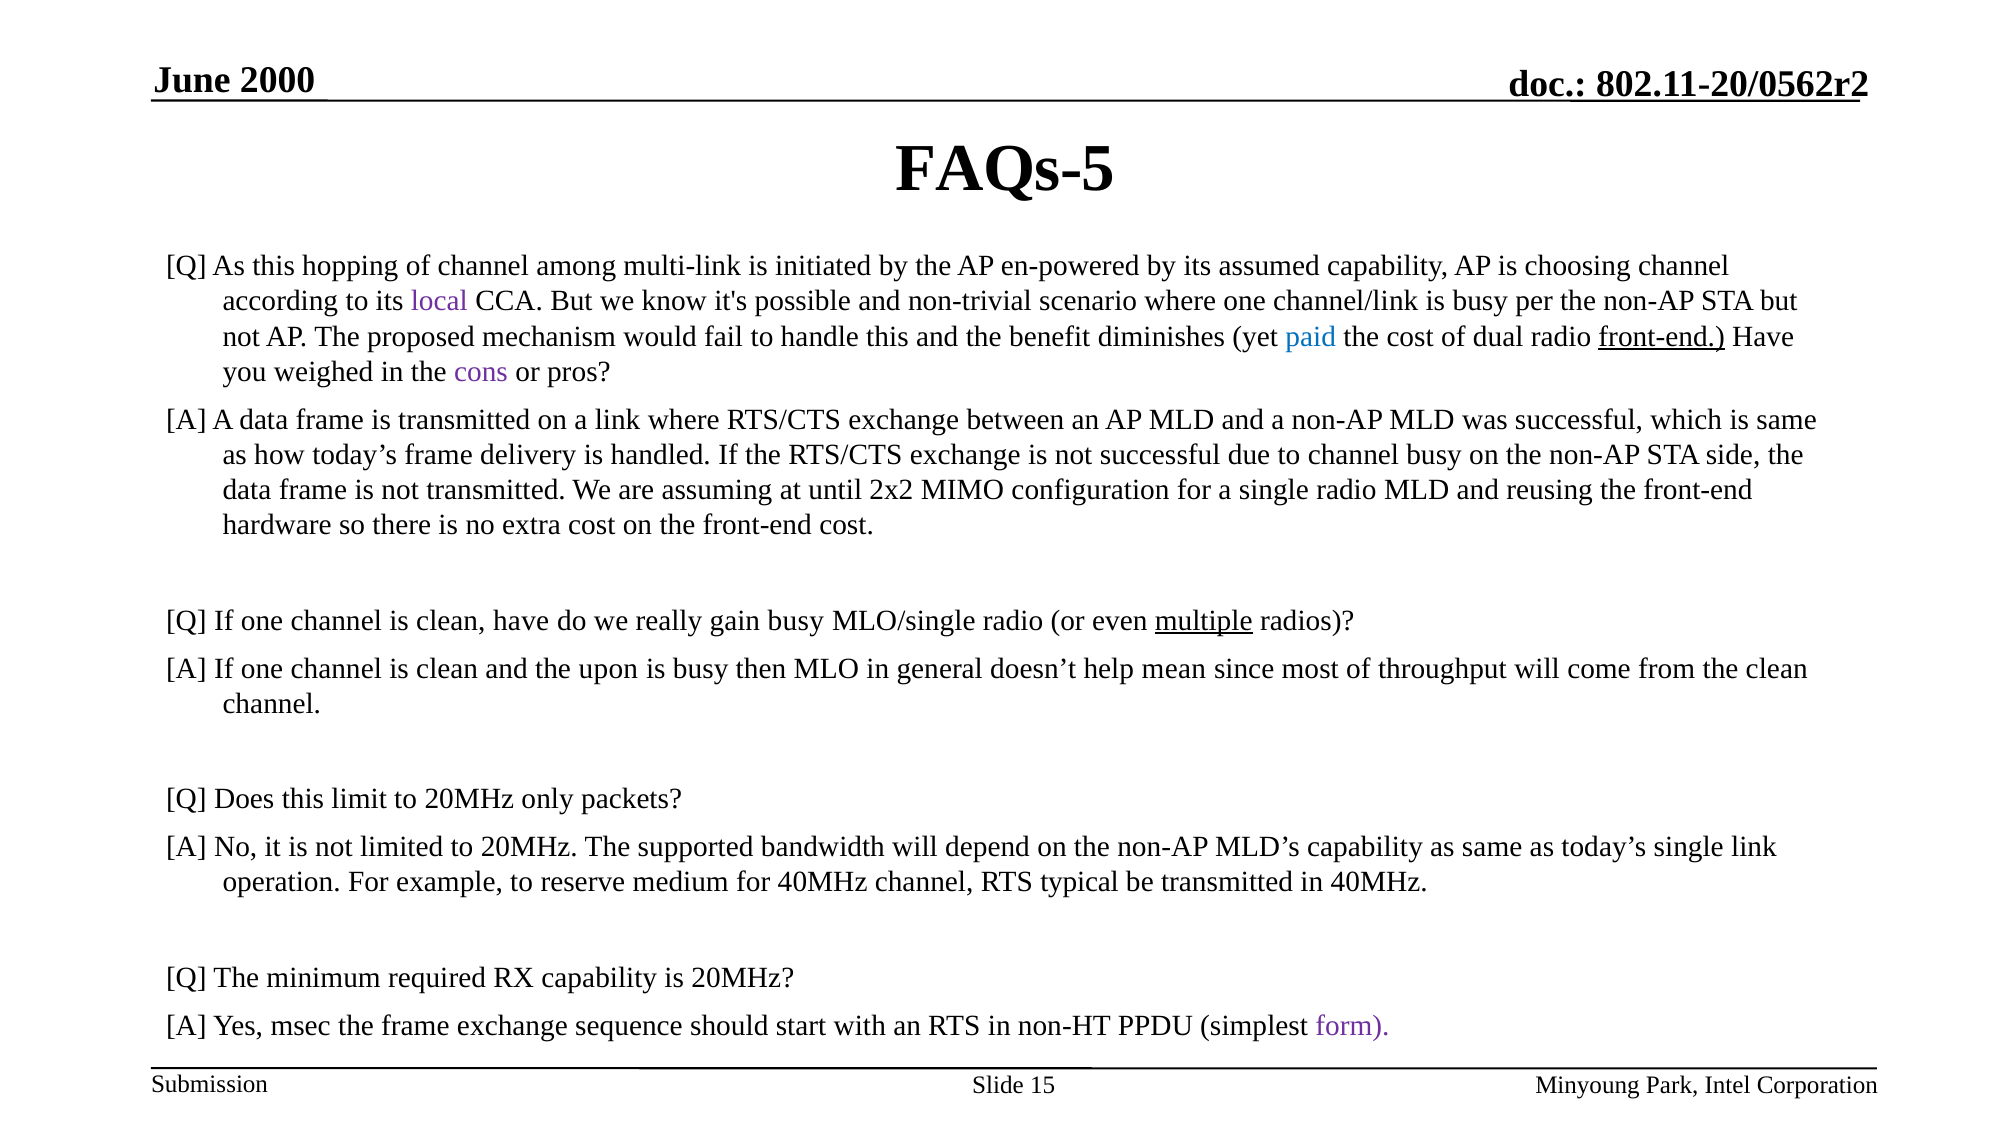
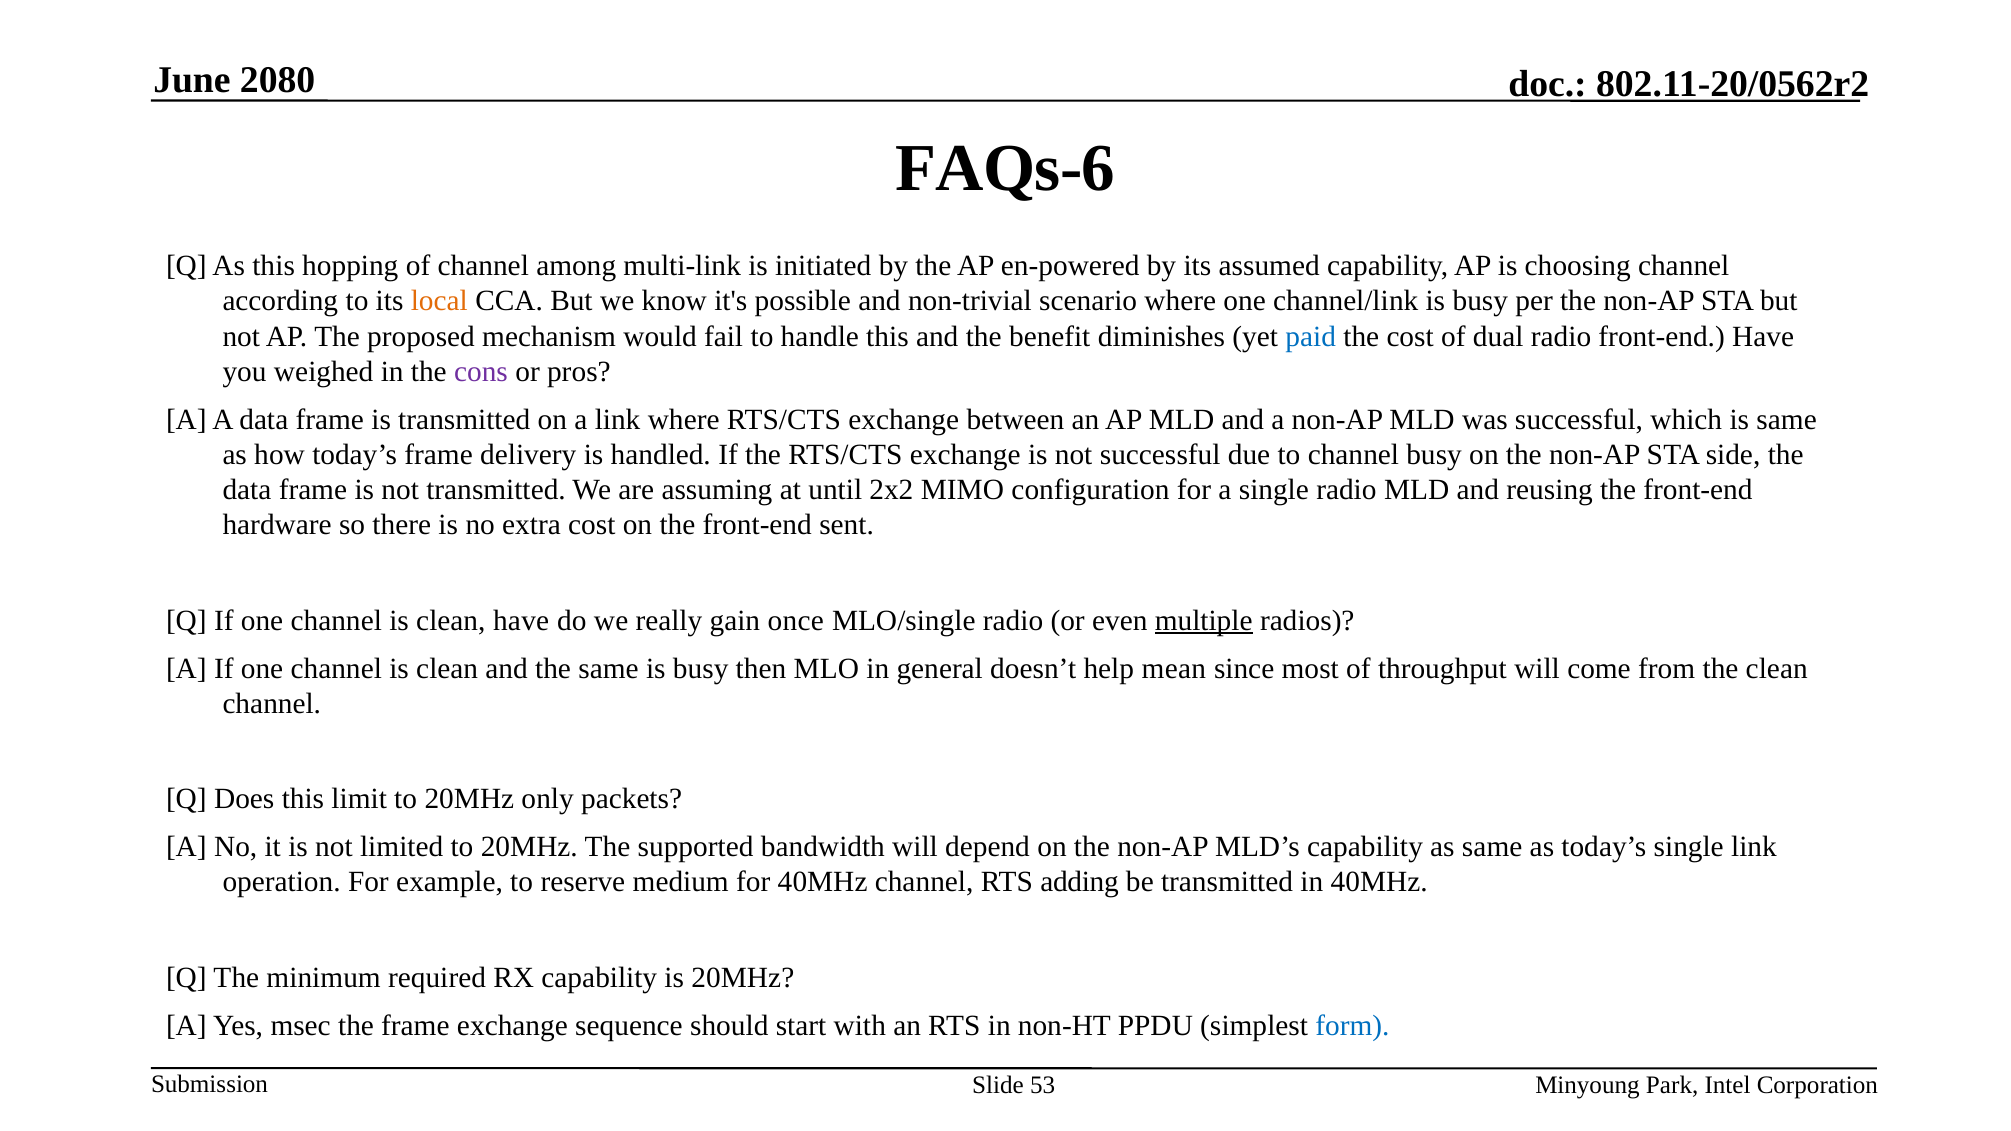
2000: 2000 -> 2080 (278, 80)
FAQs-5: FAQs-5 -> FAQs-6 (1006, 168)
local colour: purple -> orange (439, 301)
front-end underline: present -> none (1662, 337)
front-end cost: cost -> sent (847, 525)
gain busy: busy -> once (796, 621)
the upon: upon -> same (608, 669)
typical: typical -> adding (1080, 882)
form colour: purple -> blue (1352, 1026)
15: 15 -> 53 (1043, 1085)
